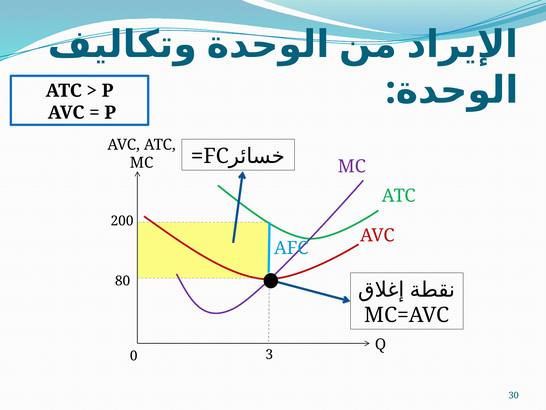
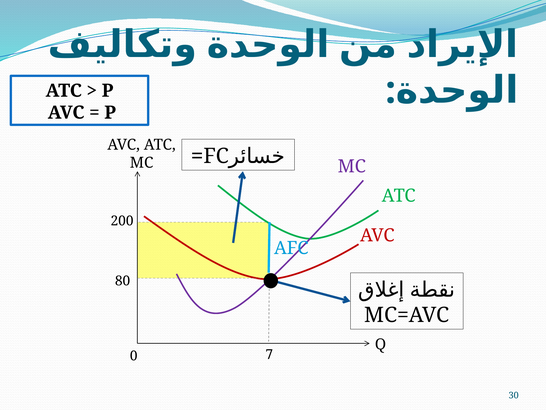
3: 3 -> 7 (269, 354)
